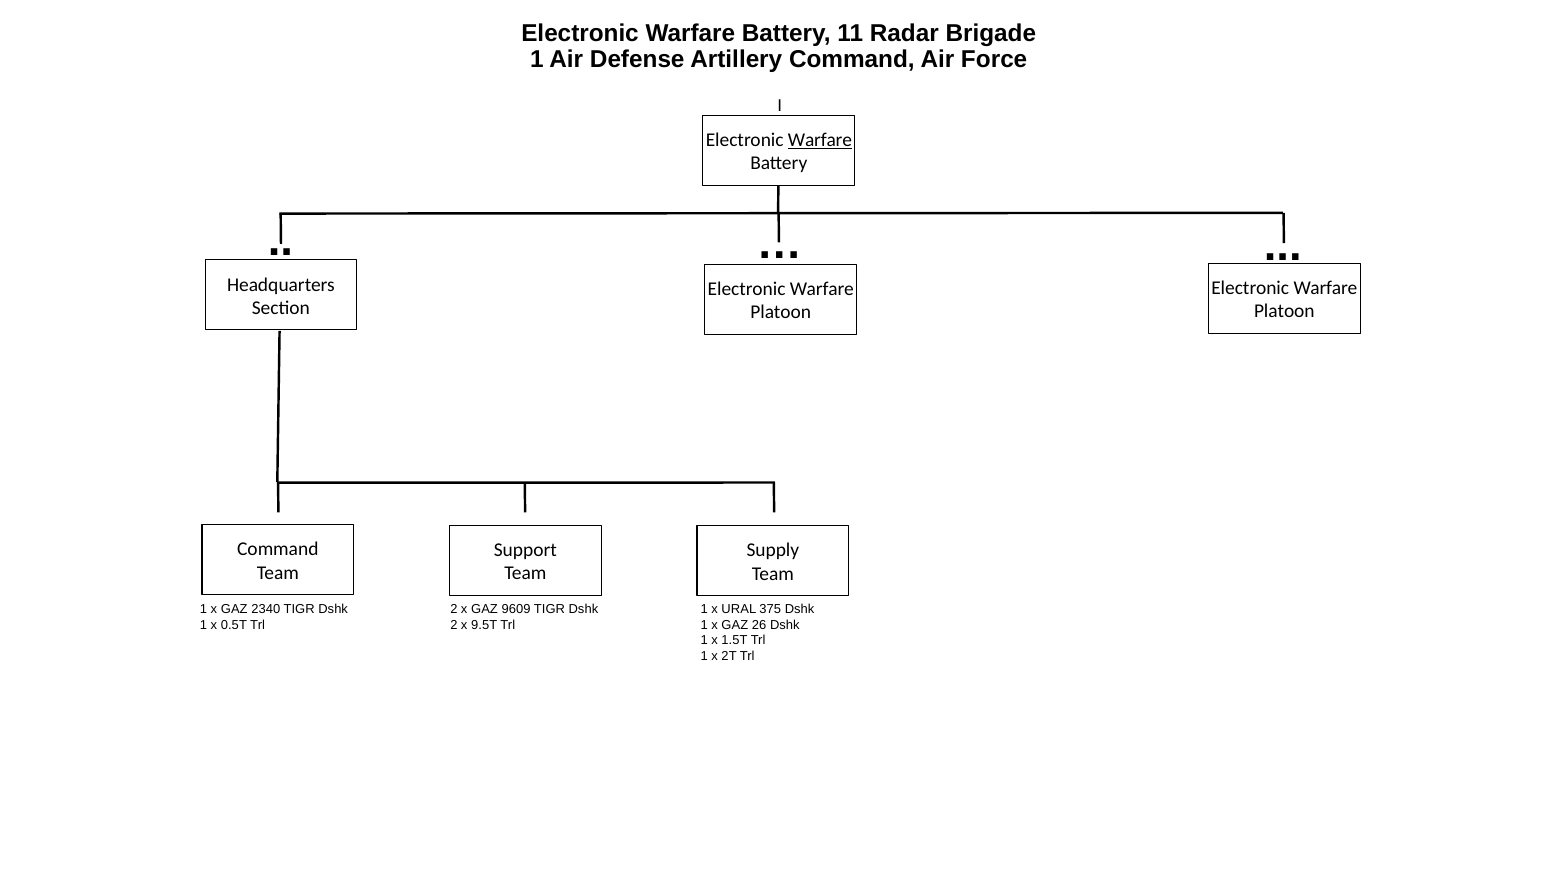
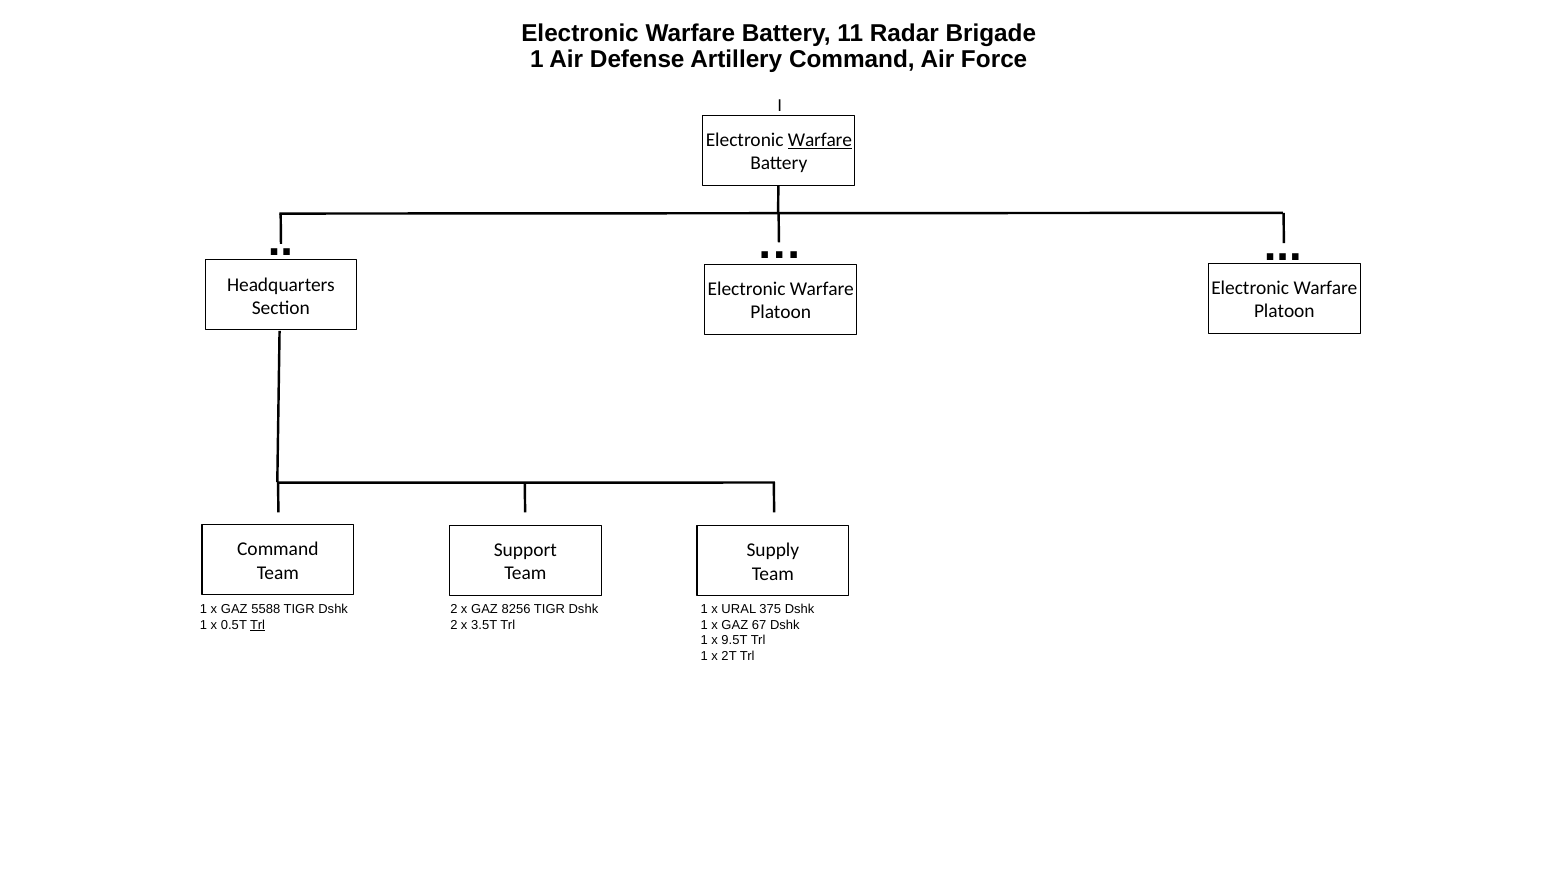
2340: 2340 -> 5588 (266, 609)
9609: 9609 -> 8256 (516, 609)
Trl underline: none -> present (258, 625)
9.5T: 9.5T -> 3.5T (484, 625)
26: 26 -> 67 (759, 625)
1.5T: 1.5T -> 9.5T (734, 640)
